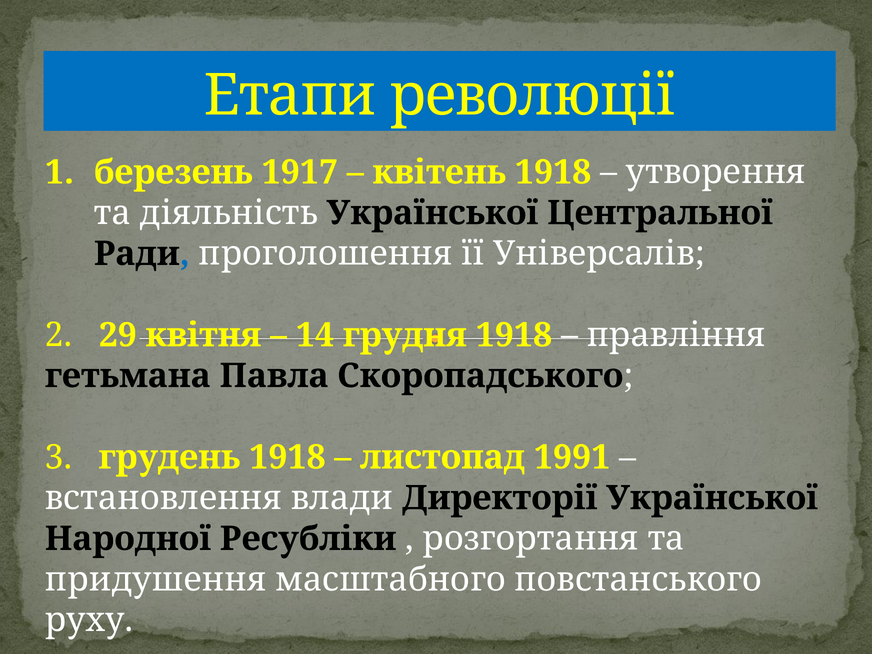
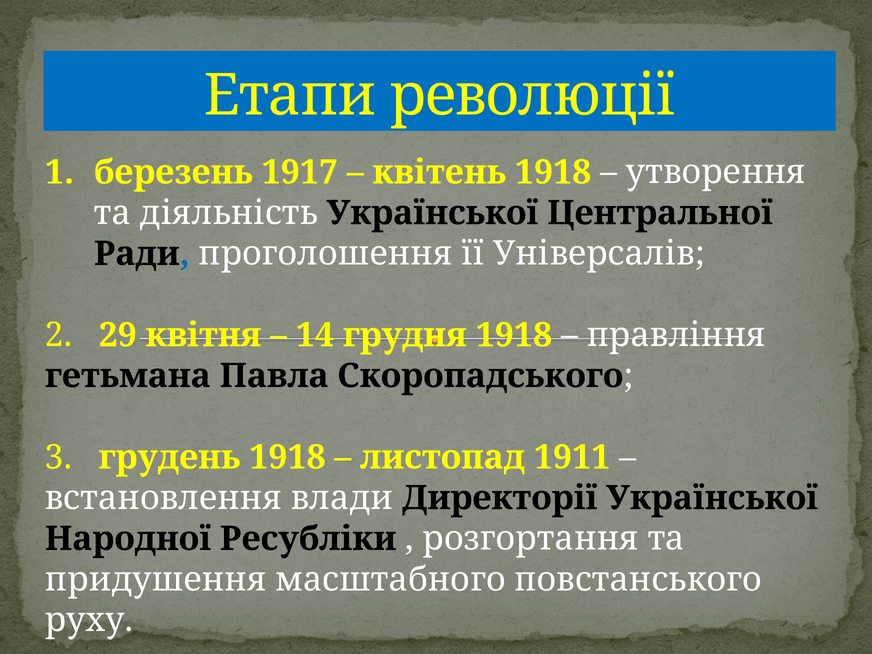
1991: 1991 -> 1911 (572, 457)
